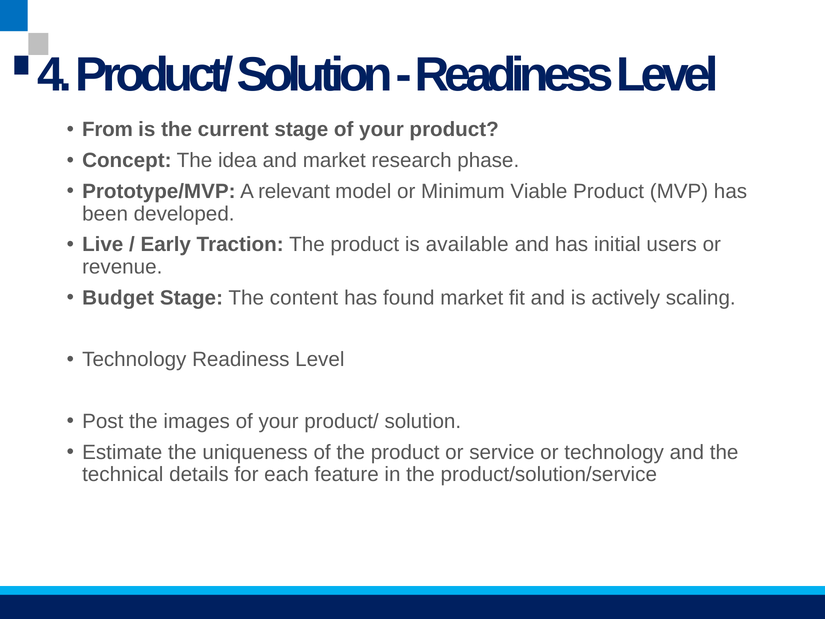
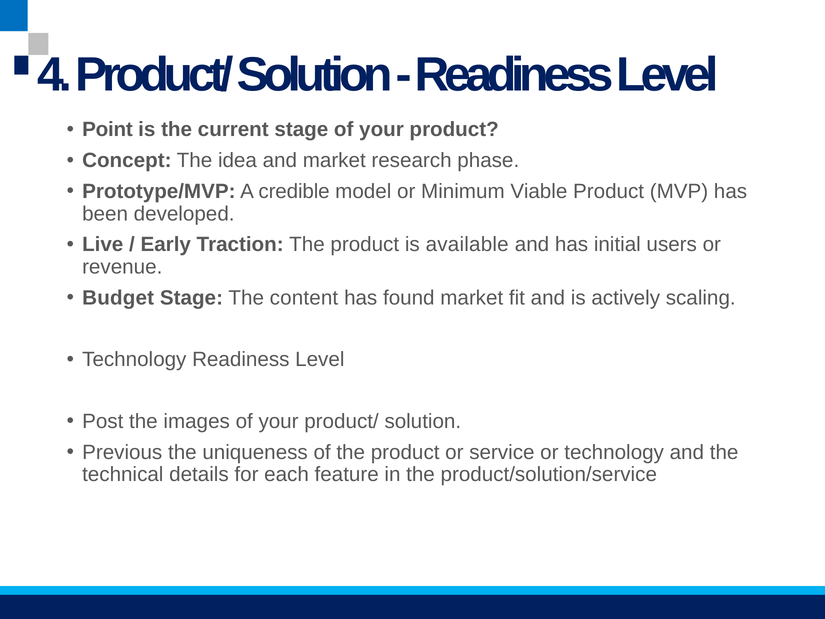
From: From -> Point (107, 130)
relevant: relevant -> credible (294, 191)
Estimate: Estimate -> Previous (122, 452)
